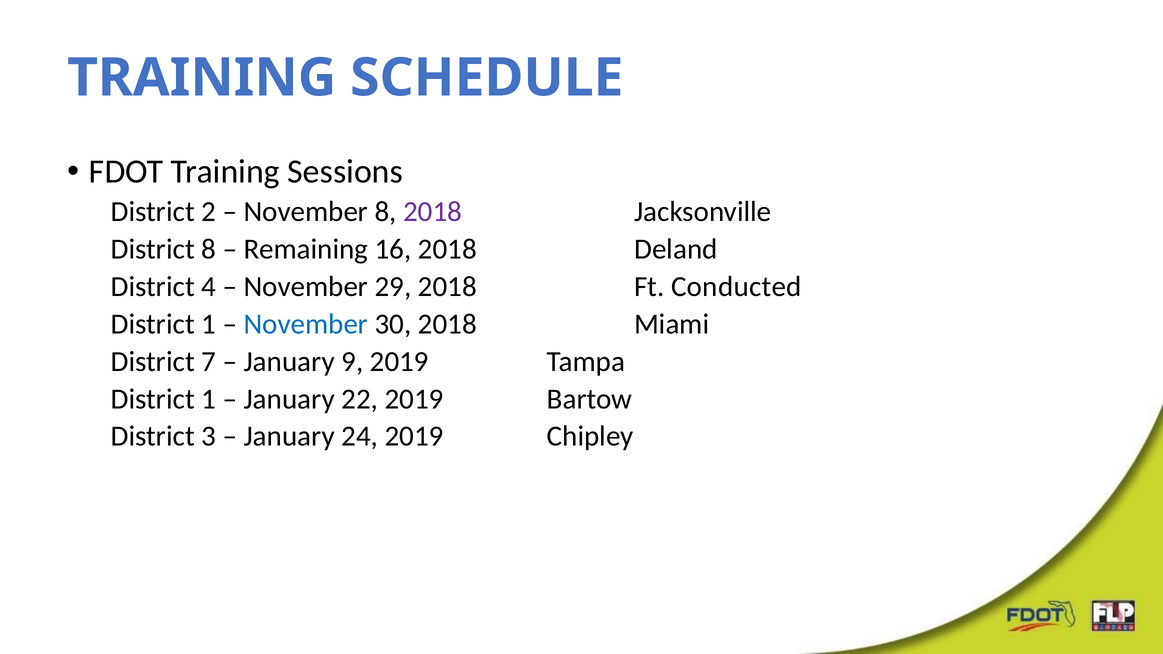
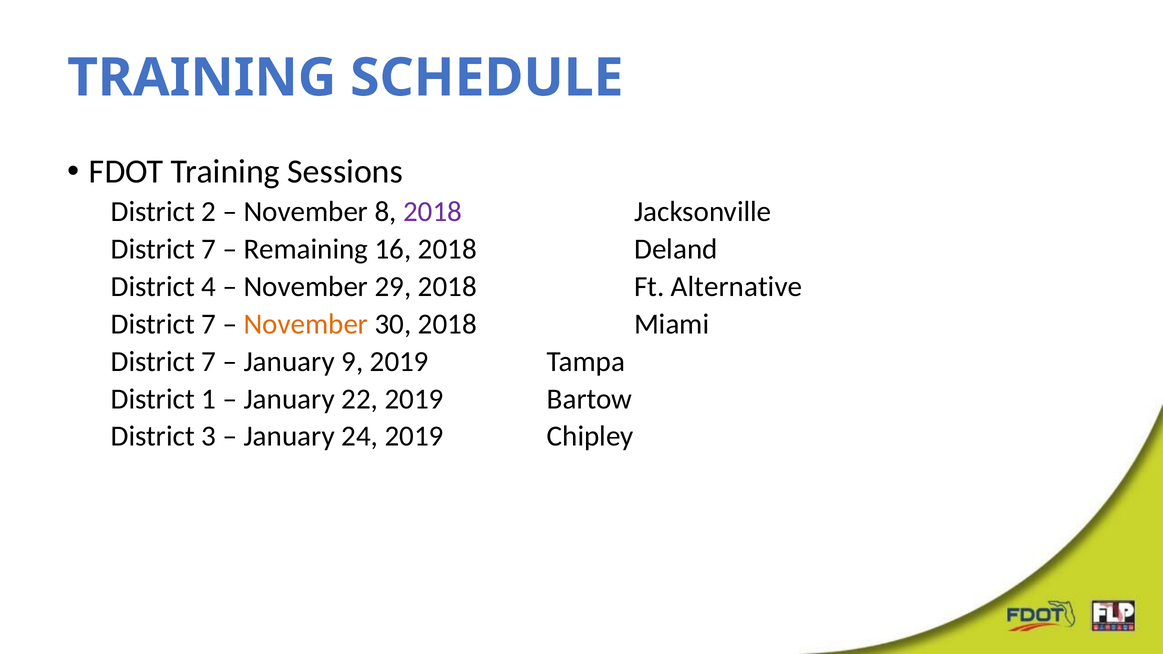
8: 8 -> 7 (209, 249)
Conducted: Conducted -> Alternative (737, 287)
1: 1 -> 7 (209, 324)
November colour: blue -> orange (306, 324)
